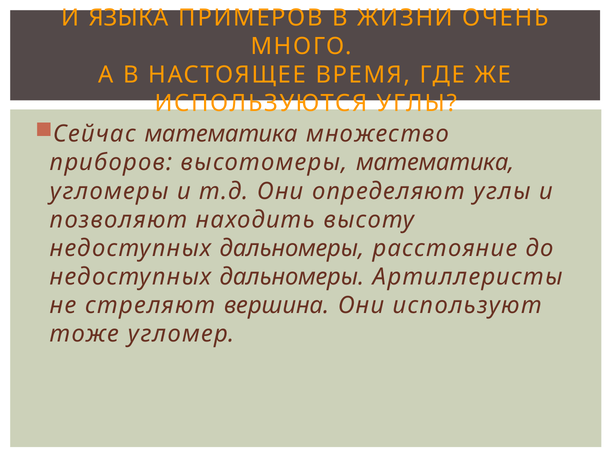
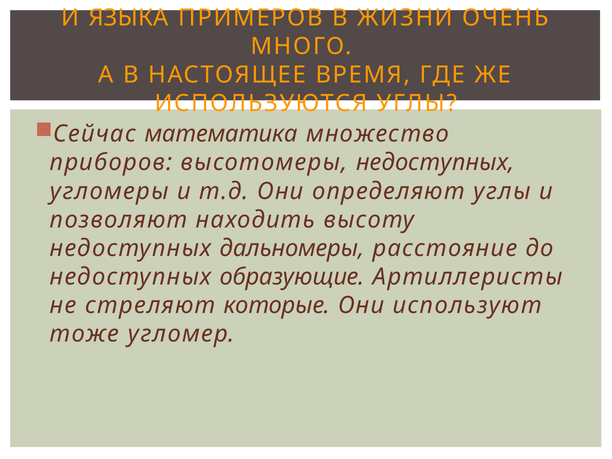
высотомеры математика: математика -> недоступных (435, 163)
дальномеры: дальномеры -> образующие (292, 277)
вершина: вершина -> которые (277, 306)
